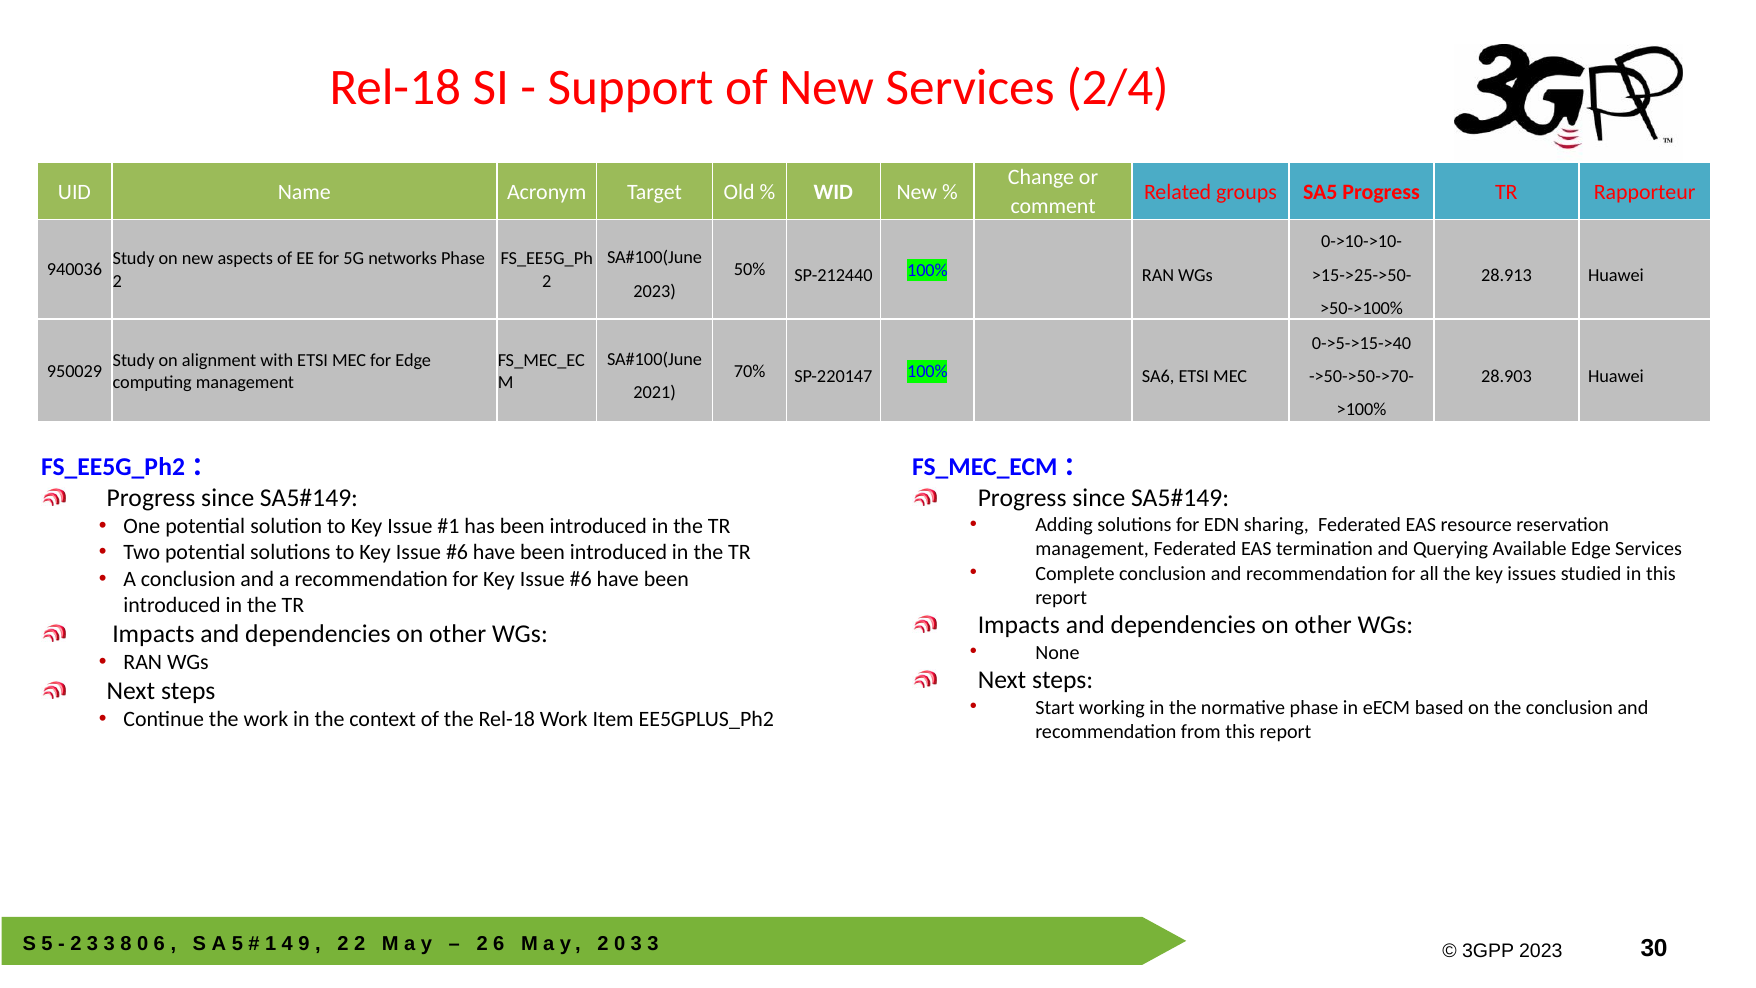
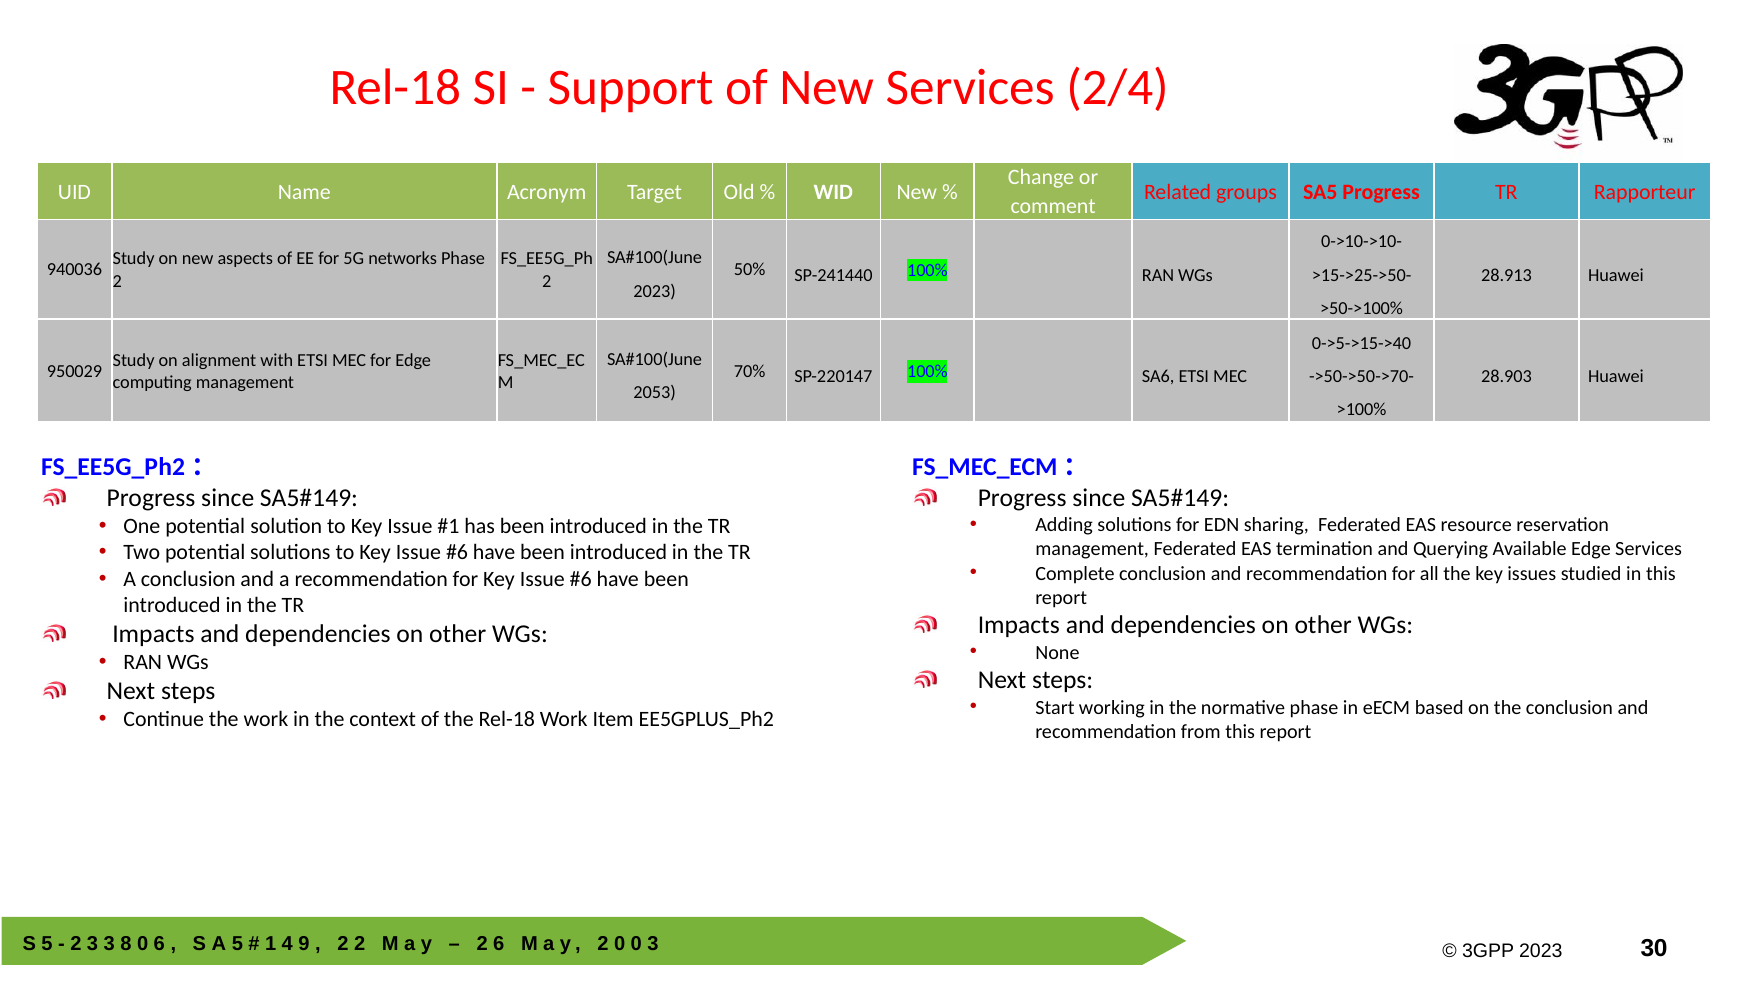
SP-212440: SP-212440 -> SP-241440 (833, 275)
2021: 2021 -> 2053 (655, 393)
3: 3 -> 0 (636, 943)
